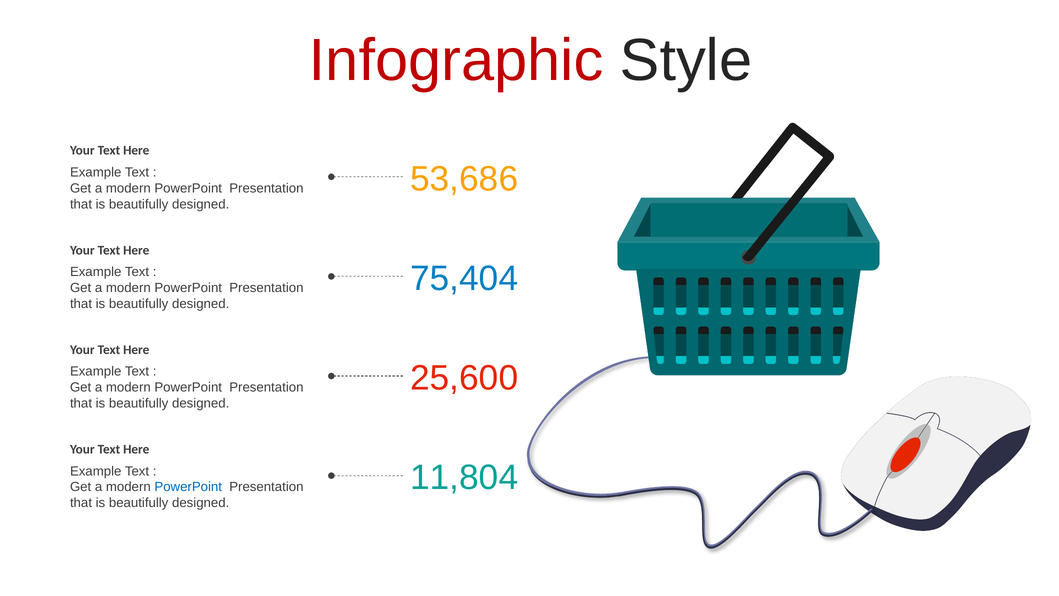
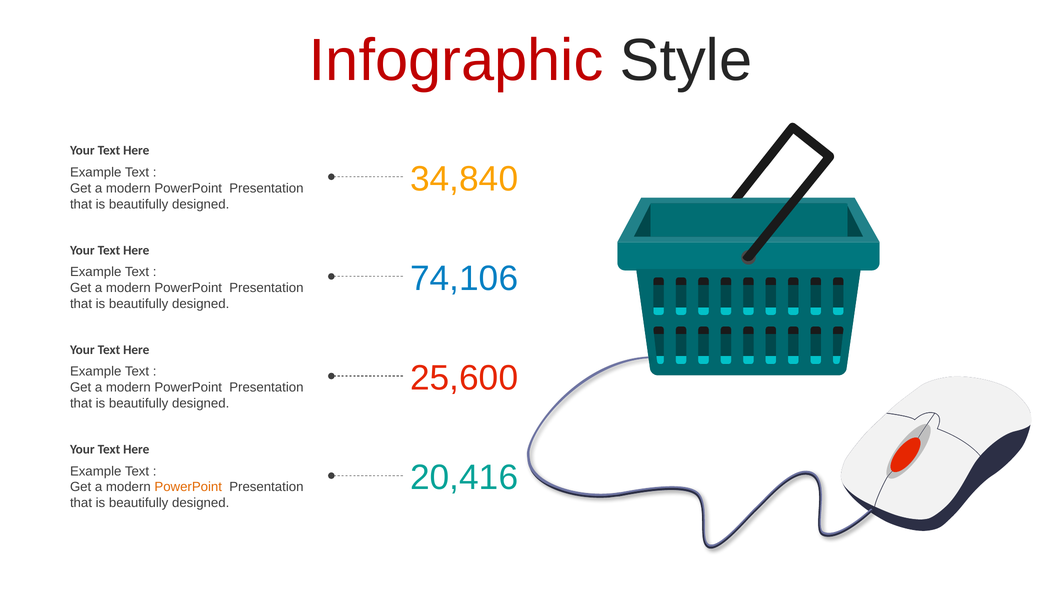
53,686: 53,686 -> 34,840 (464, 179)
75,404: 75,404 -> 74,106 (464, 278)
11,804: 11,804 -> 20,416 (464, 478)
PowerPoint colour: blue -> orange (188, 487)
